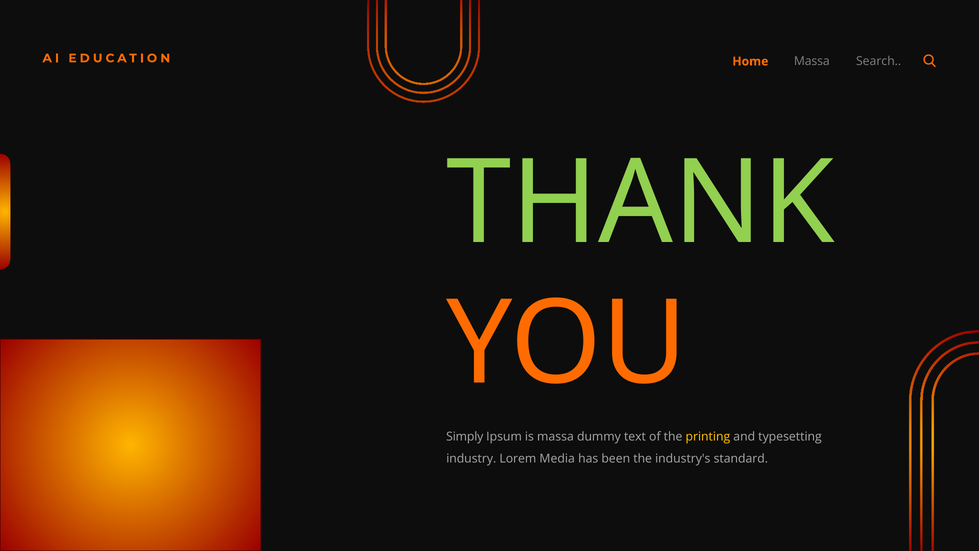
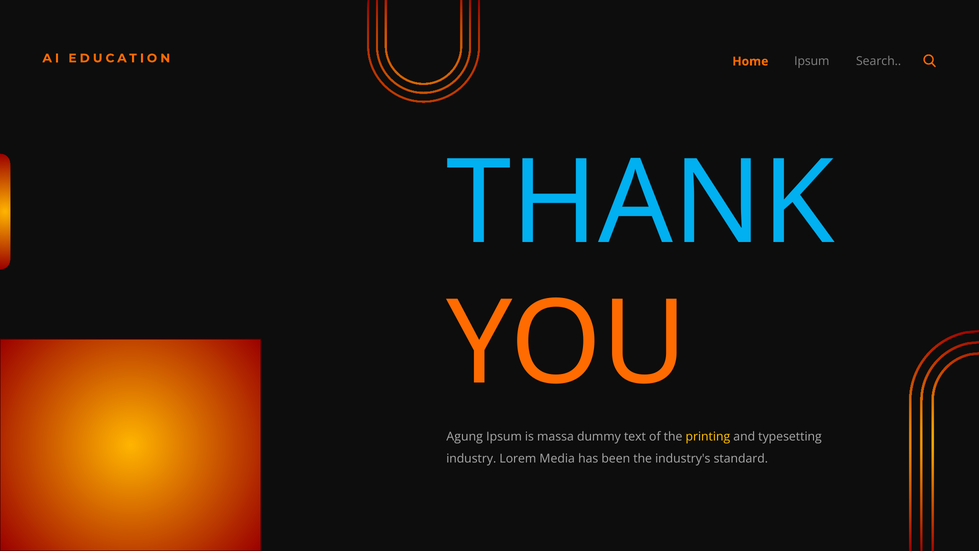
Home Massa: Massa -> Ipsum (812, 61)
THANK colour: light green -> light blue (641, 203)
Simply: Simply -> Agung (465, 437)
